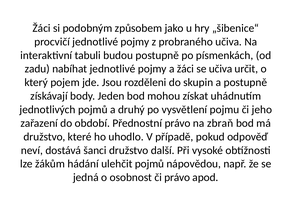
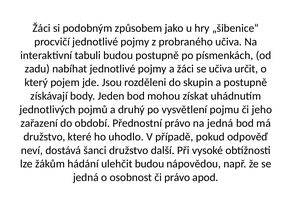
na zbraň: zbraň -> jedná (220, 123)
ulehčit pojmů: pojmů -> budou (150, 164)
